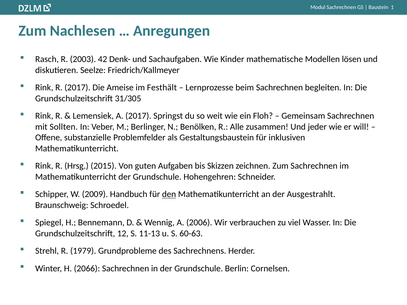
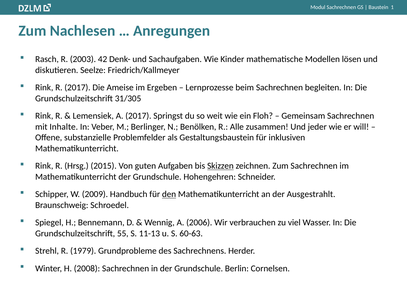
Festhält: Festhält -> Ergeben (162, 88)
Sollten: Sollten -> Inhalte (64, 127)
Skizzen underline: none -> present (220, 166)
12: 12 -> 55 (123, 234)
2066: 2066 -> 2008 (87, 269)
